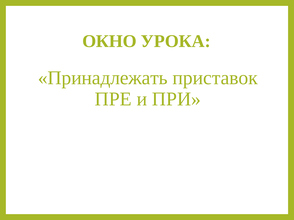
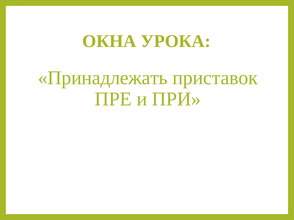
ОКНО: ОКНО -> ОКНА (109, 41)
